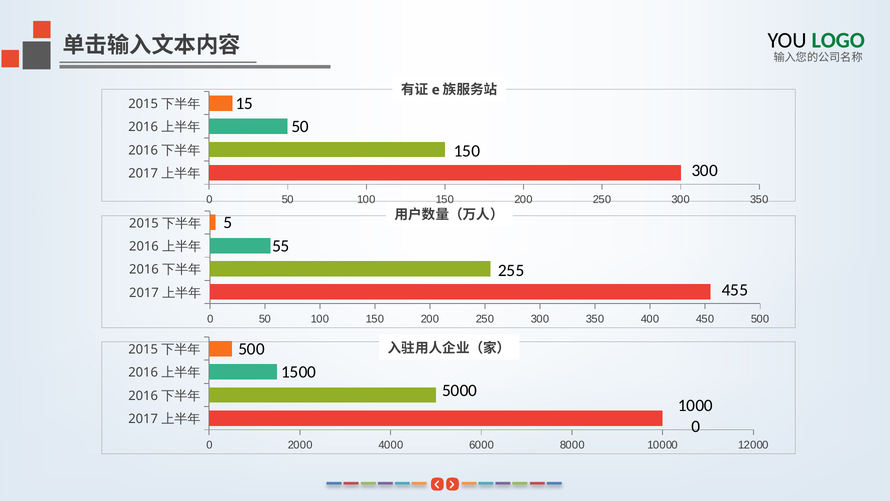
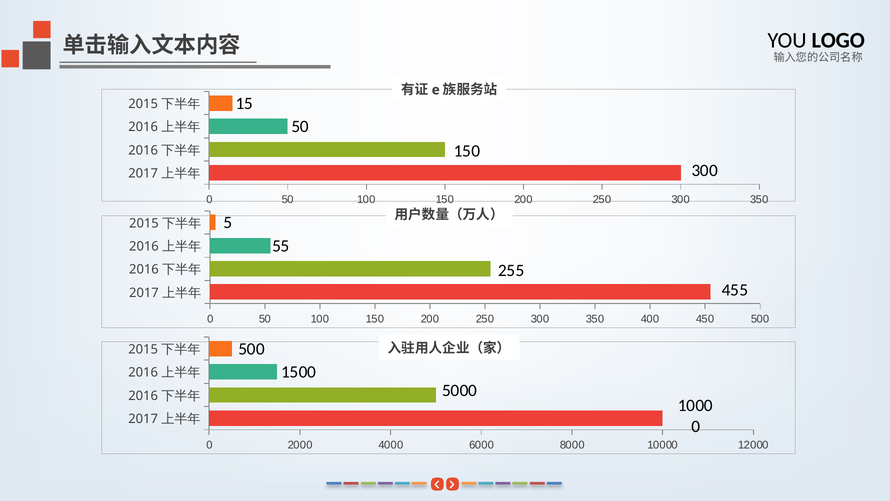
LOGO colour: green -> black (838, 40)
